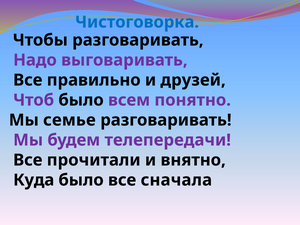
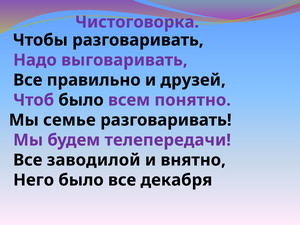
Чистоговорка colour: blue -> purple (137, 22)
прочитали: прочитали -> заводилой (94, 160)
Куда: Куда -> Него (34, 180)
сначала: сначала -> декабря (176, 180)
